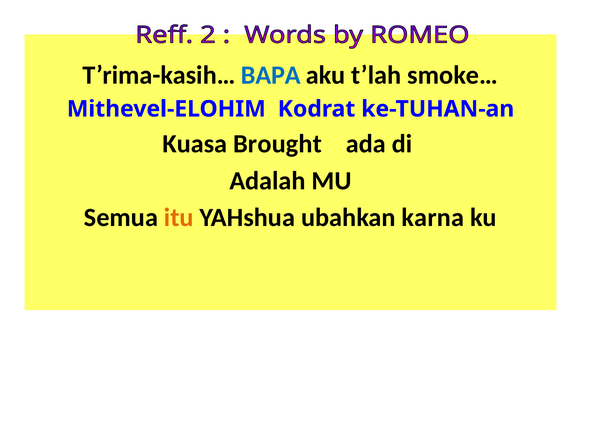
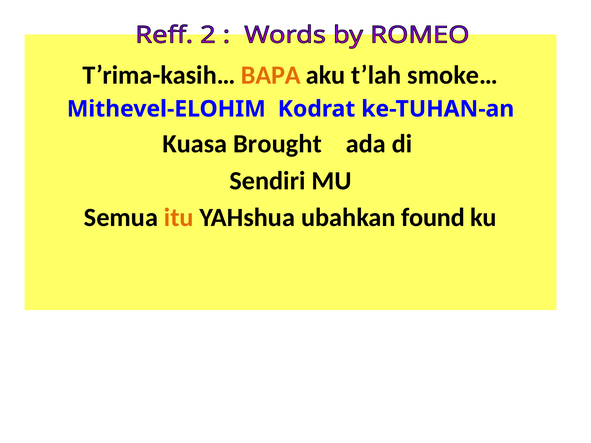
BAPA colour: blue -> orange (271, 75)
Adalah: Adalah -> Sendiri (267, 181)
karna: karna -> found (433, 218)
